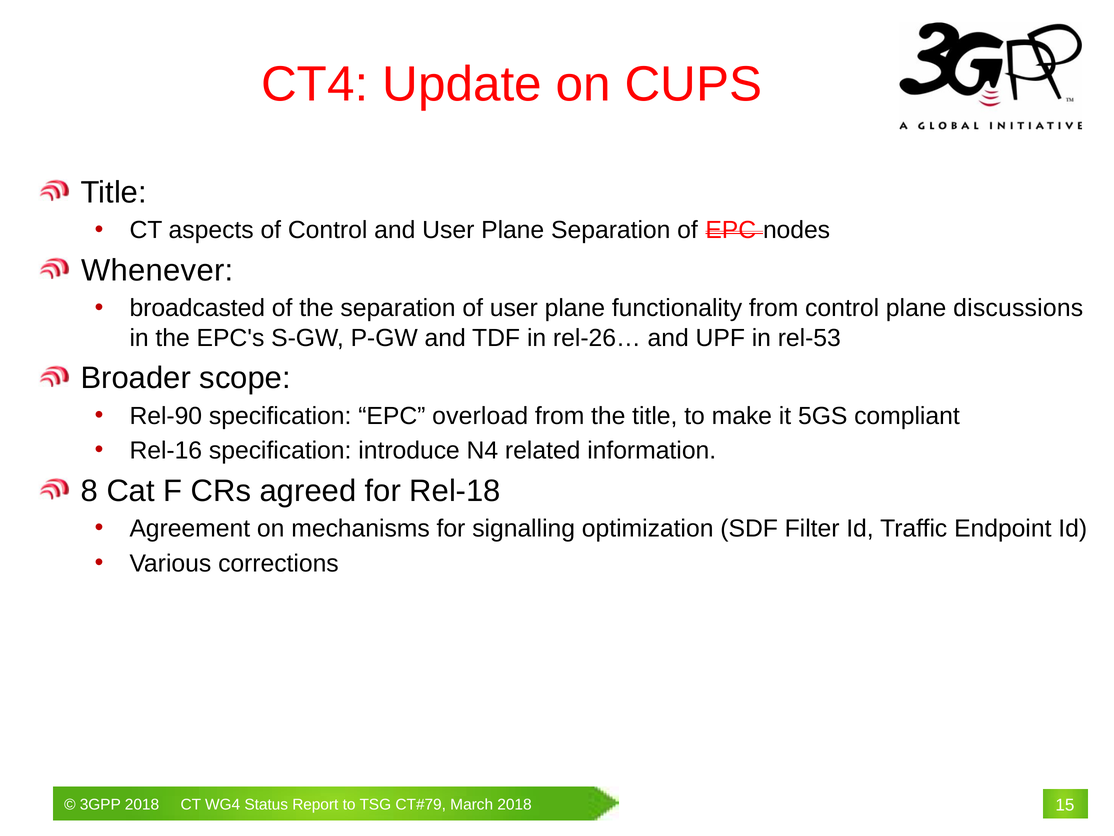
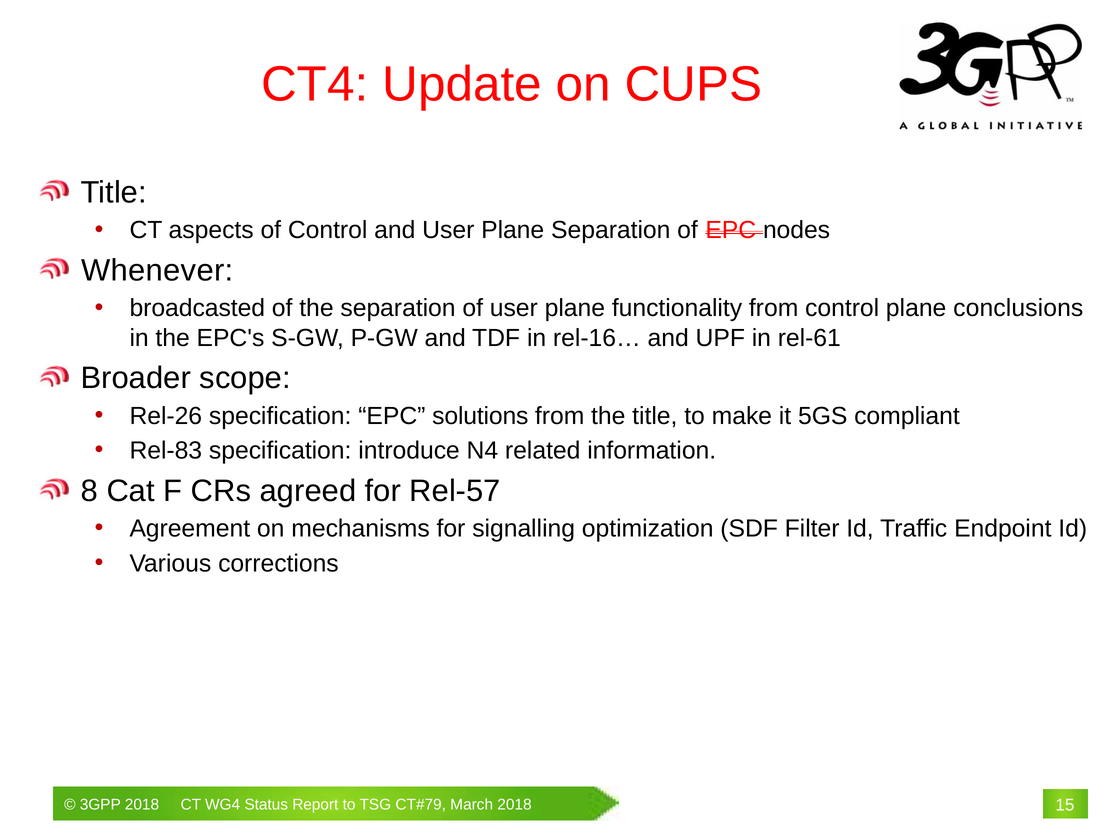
discussions: discussions -> conclusions (1018, 308)
rel-26…: rel-26… -> rel-16… (597, 338)
rel-53: rel-53 -> rel-61 (809, 338)
Rel-90: Rel-90 -> Rel-26 (166, 416)
overload: overload -> solutions (480, 416)
Rel-16: Rel-16 -> Rel-83 (166, 450)
Rel-18: Rel-18 -> Rel-57 (455, 491)
